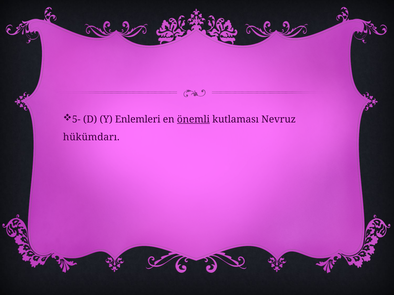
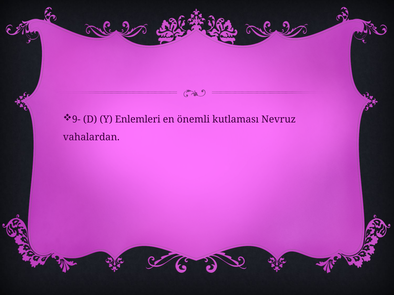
5-: 5- -> 9- (76, 120)
önemli underline: present -> none (193, 120)
hükümdarı: hükümdarı -> vahalardan (91, 137)
